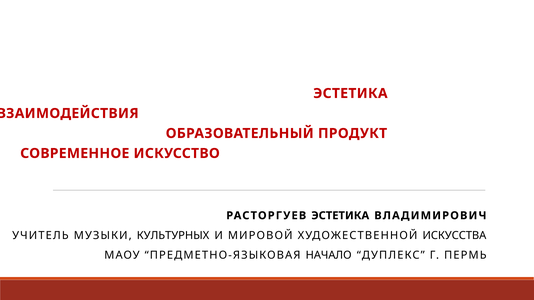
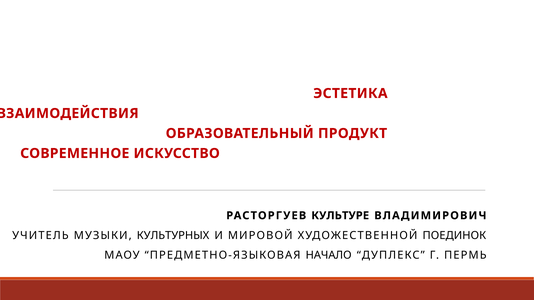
РАСТОРГУЕВ ЭСТЕТИКА: ЭСТЕТИКА -> КУЛЬТУРЕ (340, 216)
ИСКУССТВА: ИСКУССТВА -> ПОЕДИНОК (454, 236)
